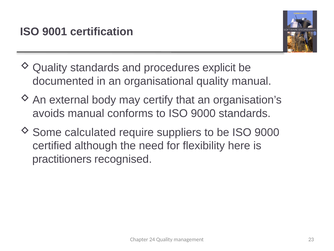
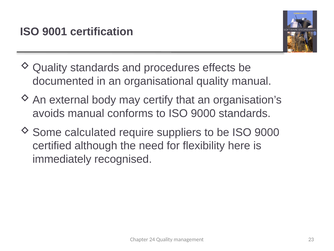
explicit: explicit -> effects (219, 68)
practitioners: practitioners -> immediately (62, 159)
